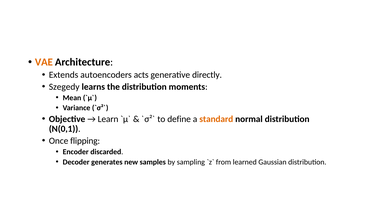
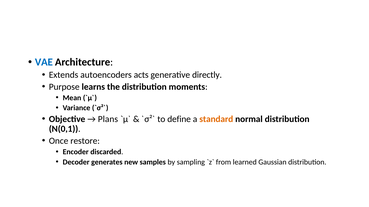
VAE colour: orange -> blue (44, 62)
Szegedy: Szegedy -> Purpose (64, 87)
Learn: Learn -> Plans (108, 119)
flipping: flipping -> restore (85, 141)
